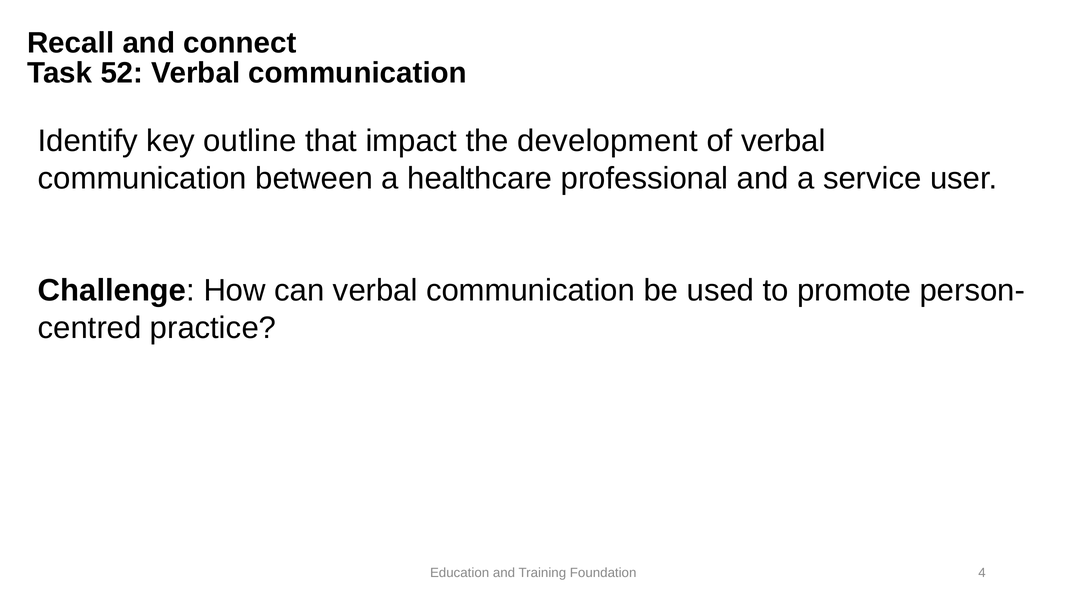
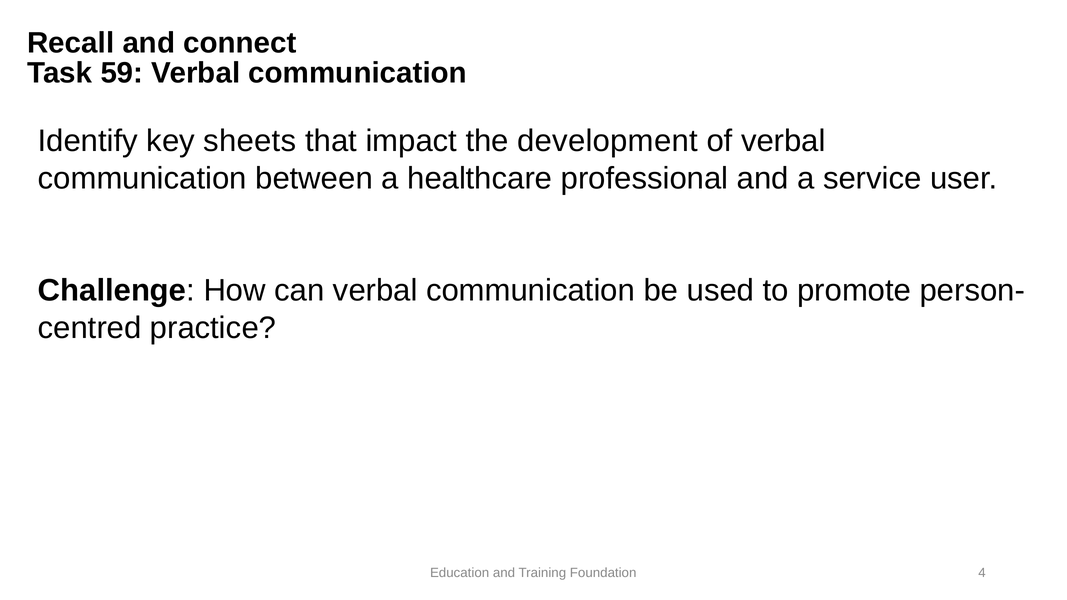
52: 52 -> 59 (122, 73)
outline: outline -> sheets (250, 141)
